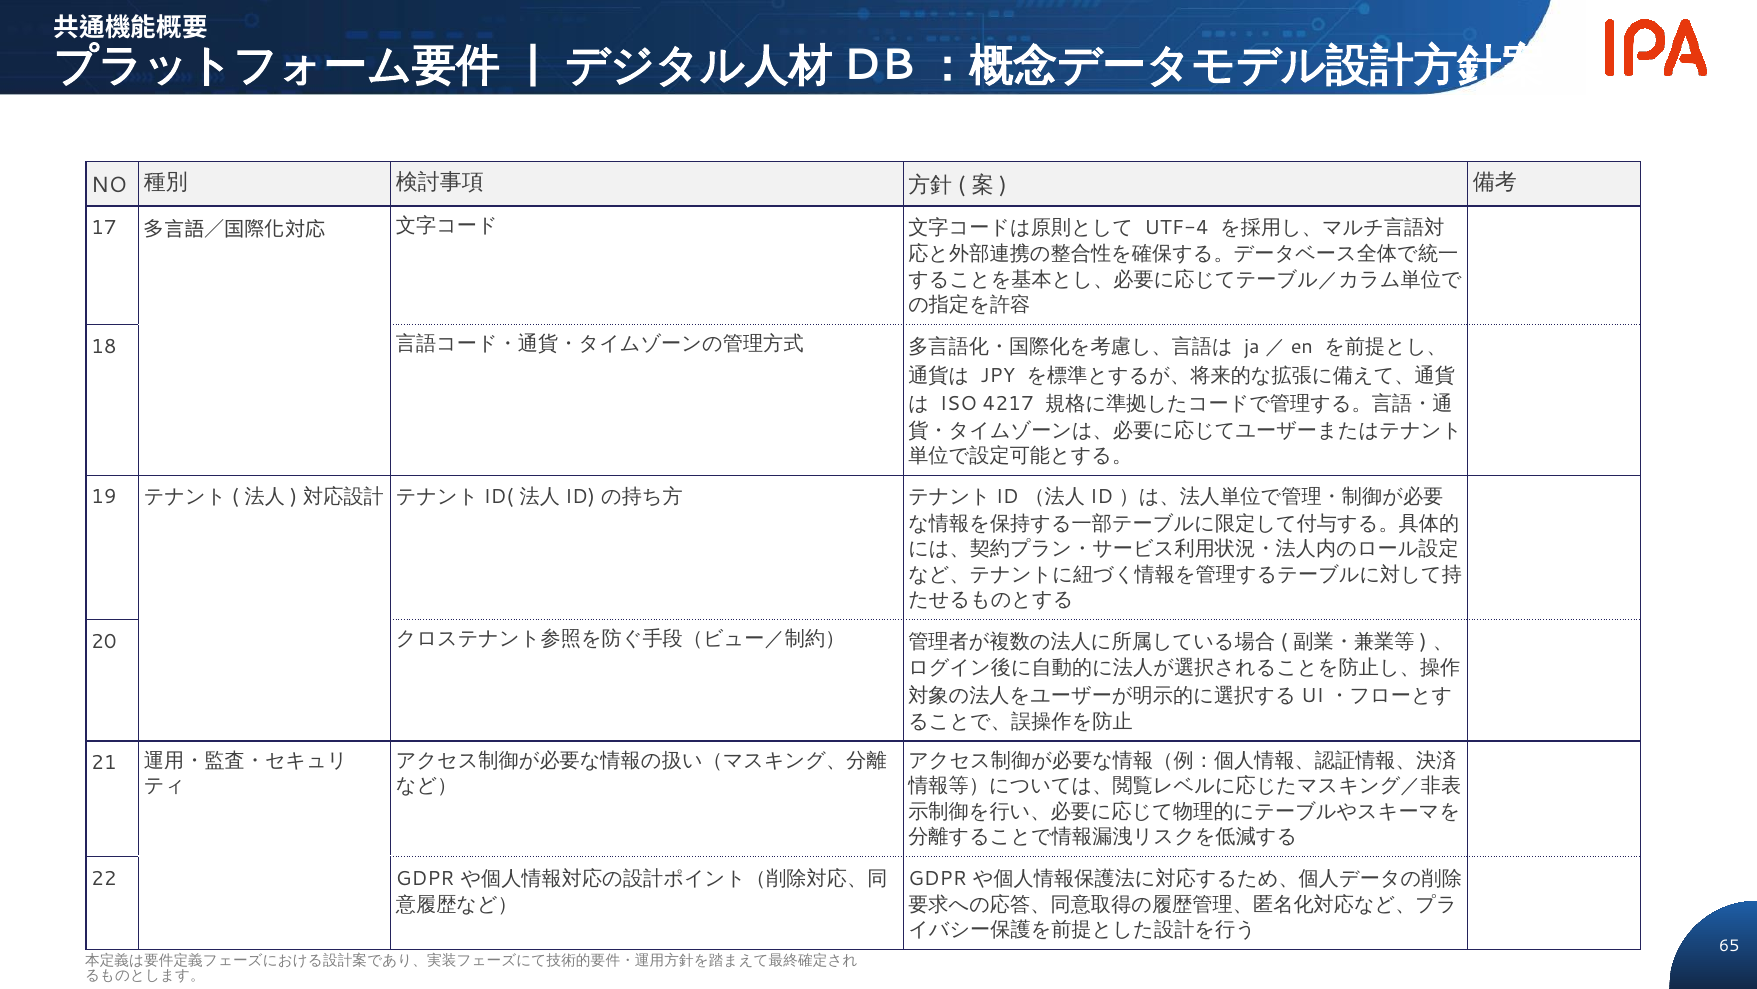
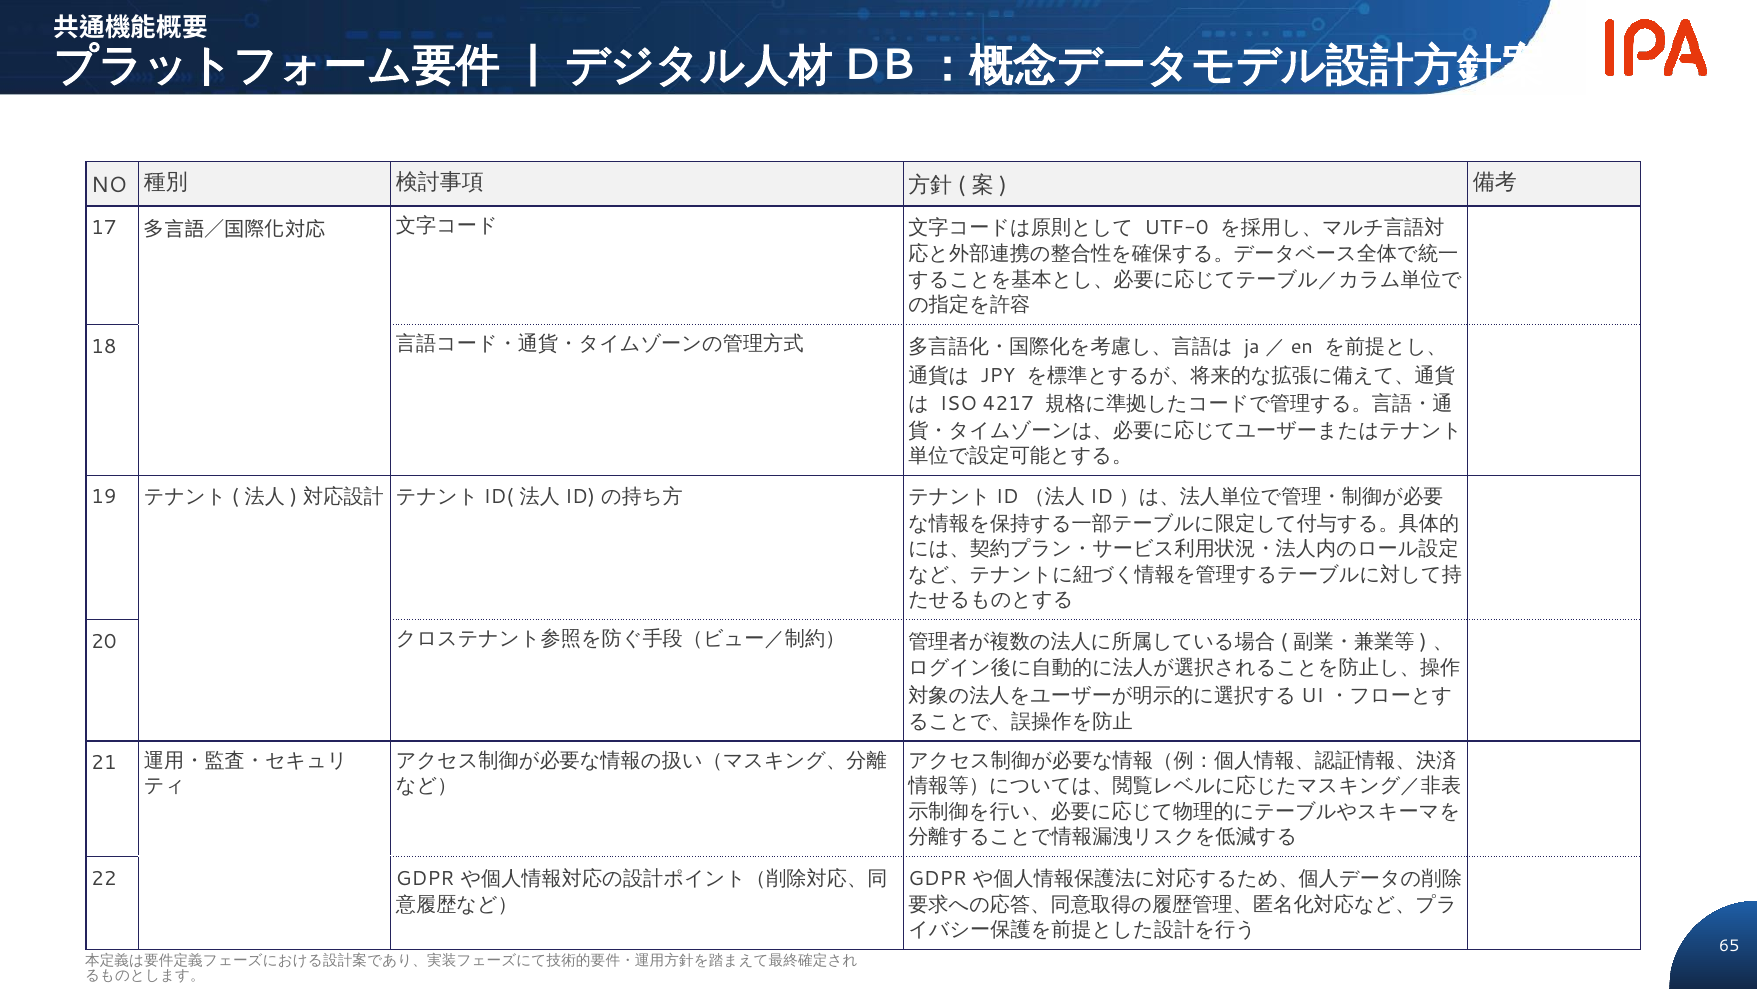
UTF-4: UTF-4 -> UTF-0 (1177, 228)
